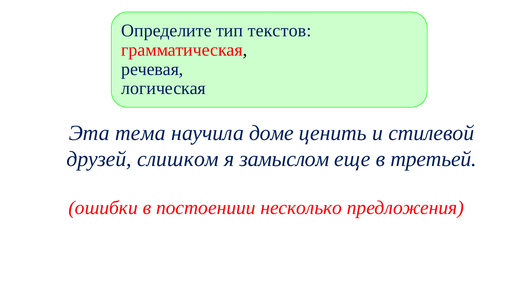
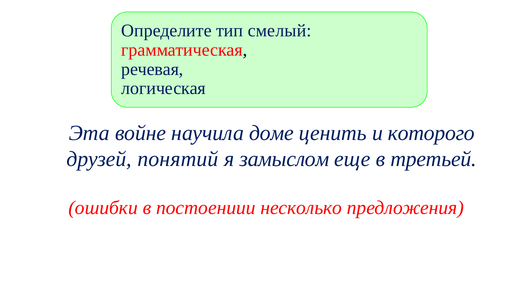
текстов: текстов -> смелый (280, 31)
тема: тема -> войне (141, 133)
стилевой: стилевой -> которого (431, 133)
слишком: слишком -> понятий (178, 159)
